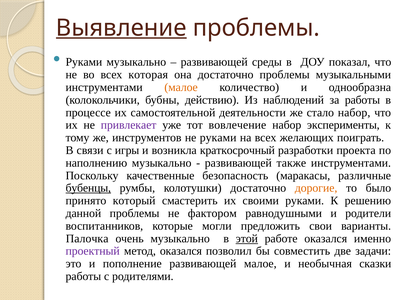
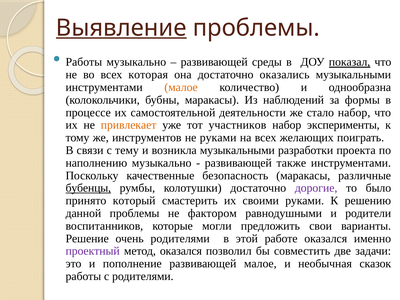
Руками: Руками -> Работы (84, 62)
показал underline: none -> present (350, 62)
достаточно проблемы: проблемы -> оказались (285, 75)
бубны действию: действию -> маракасы (212, 100)
за работы: работы -> формы (362, 100)
привлекает colour: purple -> orange (129, 125)
вовлечение: вовлечение -> участников (237, 125)
игры: игры -> тему (127, 150)
возникла краткосрочный: краткосрочный -> музыкальными (237, 150)
дорогие colour: orange -> purple (316, 188)
Палочка: Палочка -> Решение (87, 239)
очень музыкально: музыкально -> родителями (180, 239)
этой underline: present -> none (247, 239)
сказки: сказки -> сказок (375, 264)
